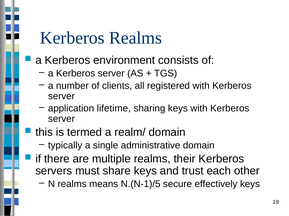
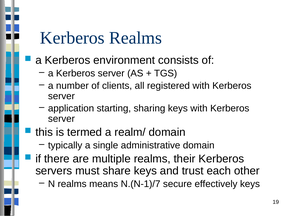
lifetime: lifetime -> starting (114, 109)
N.(N-1)/5: N.(N-1)/5 -> N.(N-1)/7 (141, 185)
